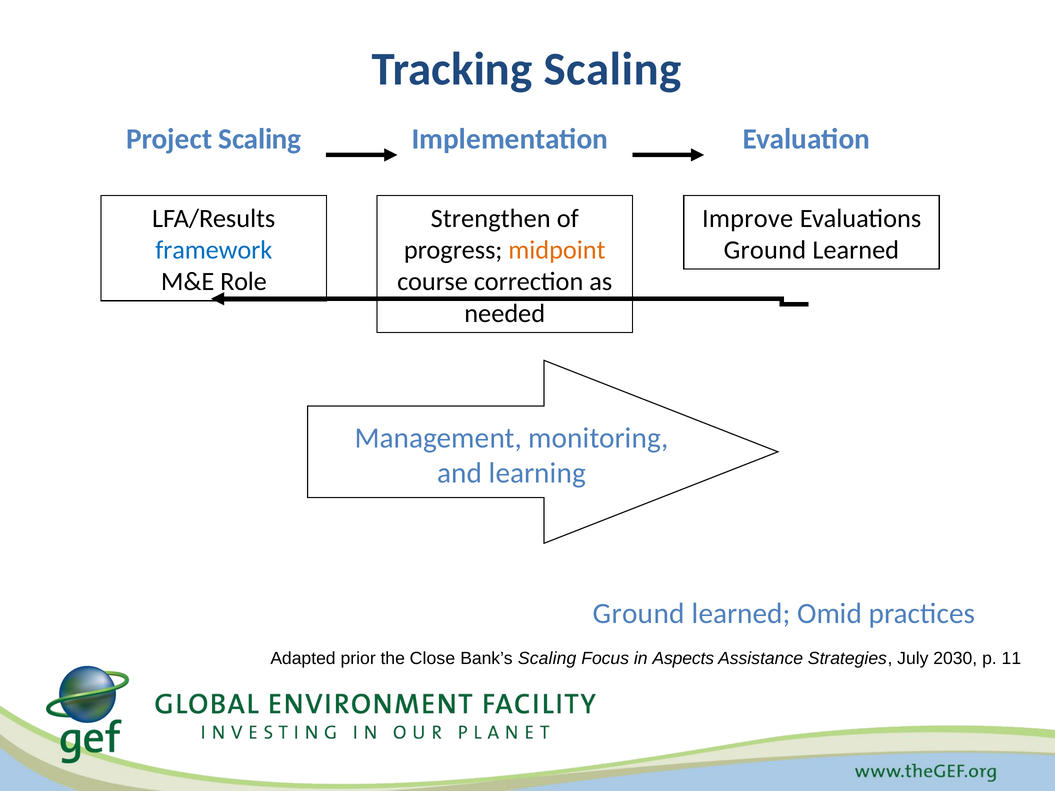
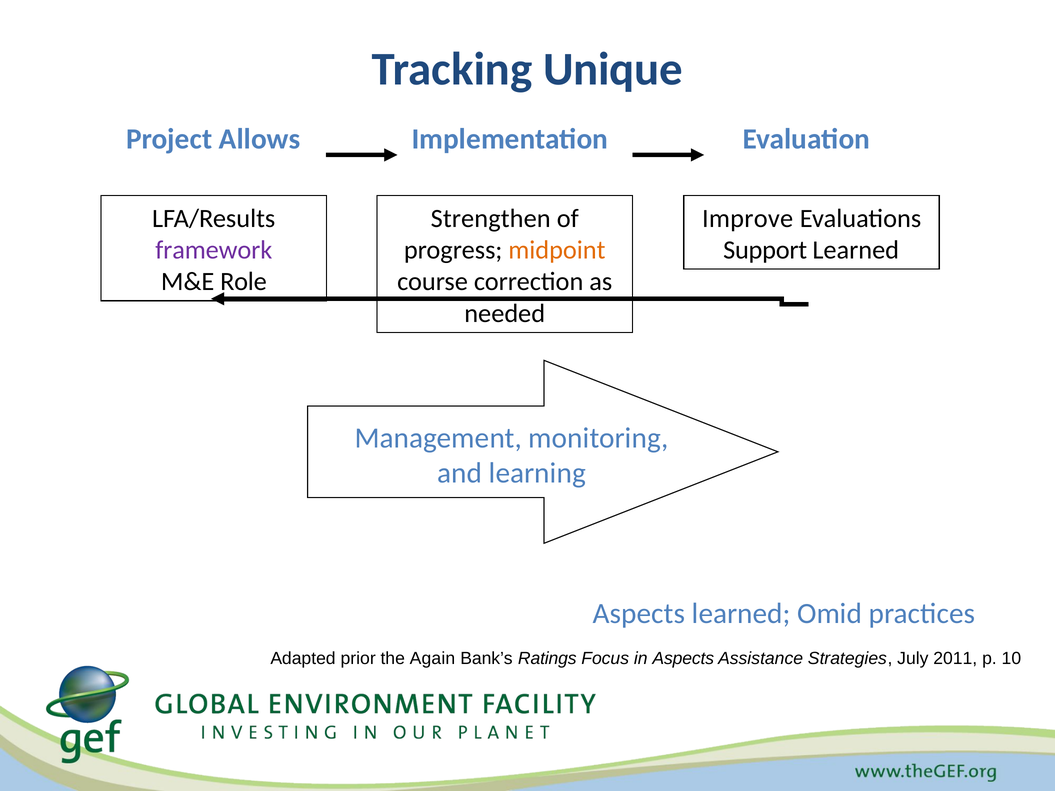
Tracking Scaling: Scaling -> Unique (613, 69)
Project Scaling: Scaling -> Allows (260, 139)
framework colour: blue -> purple (214, 250)
Ground: Ground -> Support (765, 250)
Ground: Ground -> Aspects (639, 614)
Close: Close -> Again (432, 659)
Bank’s Scaling: Scaling -> Ratings (547, 659)
2030: 2030 -> 2011 (955, 659)
11: 11 -> 10 (1011, 659)
